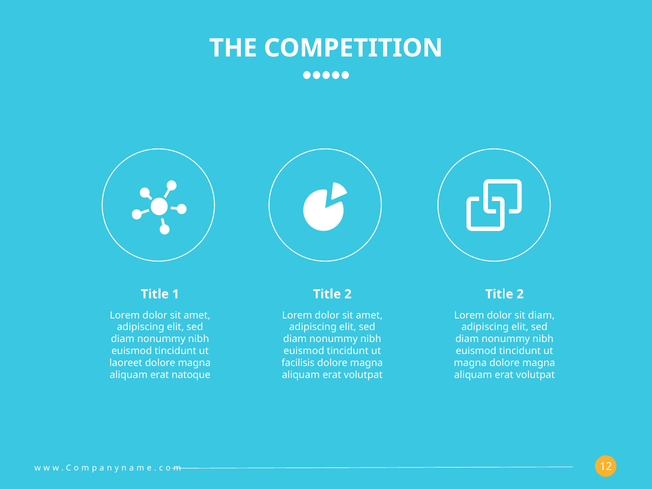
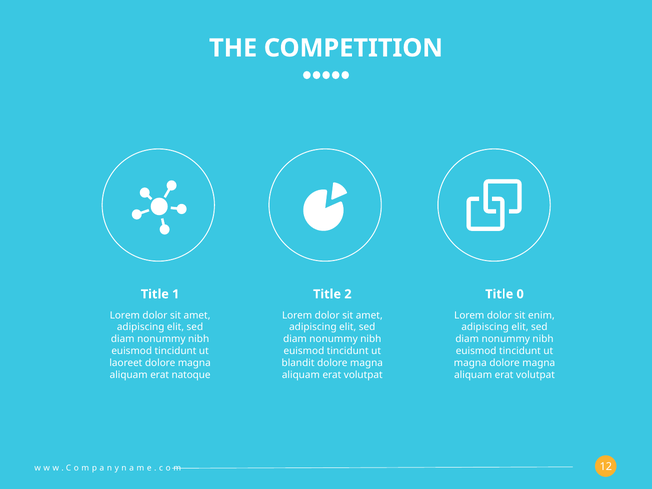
2: 2 -> 0 (520, 294)
sit diam: diam -> enim (541, 315)
facilisis: facilisis -> blandit (298, 363)
